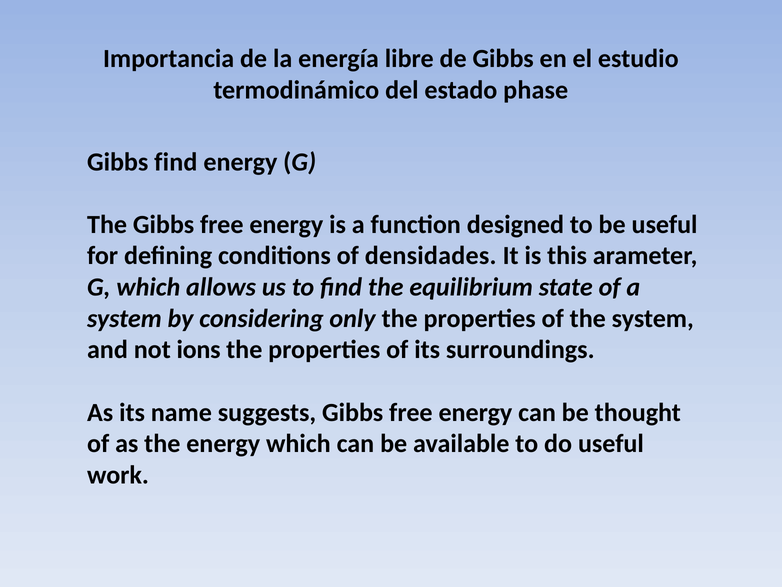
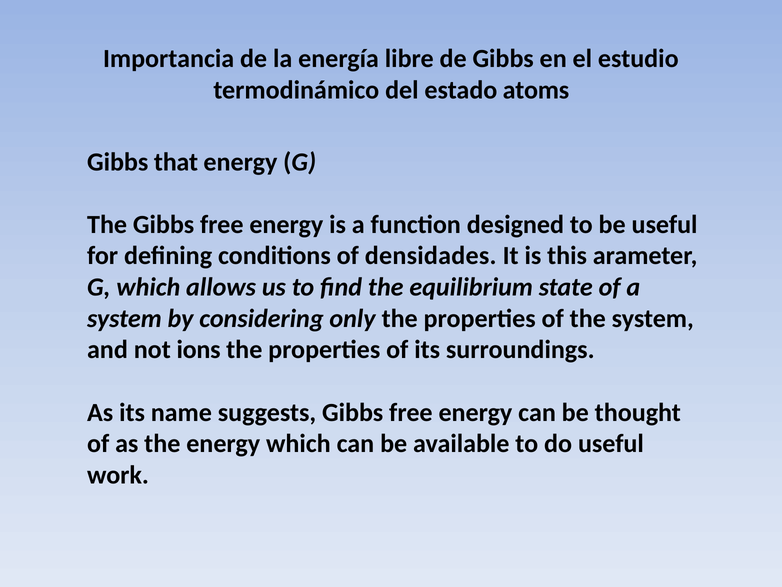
phase: phase -> atoms (536, 90)
Gibbs find: find -> that (176, 162)
